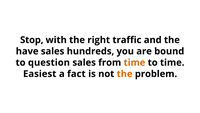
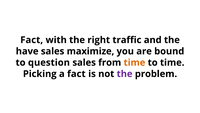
Stop: Stop -> Fact (32, 40)
hundreds: hundreds -> maximize (90, 51)
Easiest: Easiest -> Picking (40, 74)
the colour: orange -> purple (125, 74)
